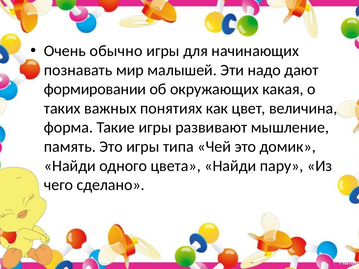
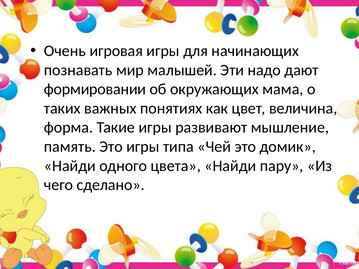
обычно: обычно -> игровая (116, 51)
какая: какая -> мама (283, 89)
